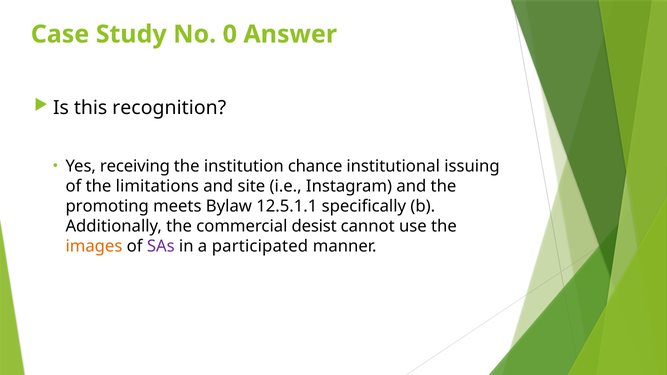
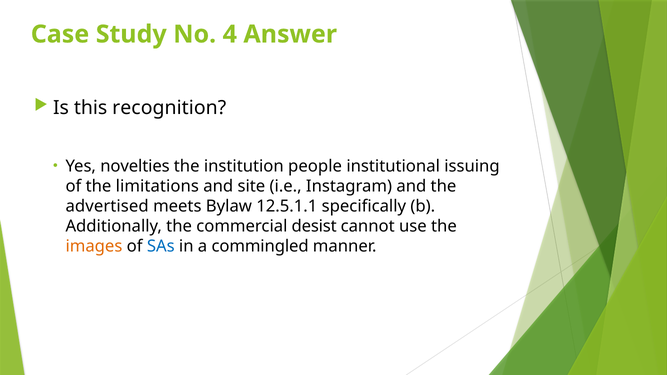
0: 0 -> 4 (230, 34)
receiving: receiving -> novelties (135, 166)
chance: chance -> people (315, 166)
promoting: promoting -> advertised (107, 207)
SAs colour: purple -> blue (161, 247)
participated: participated -> commingled (260, 247)
